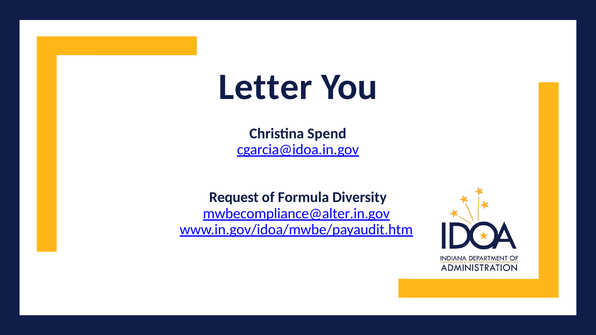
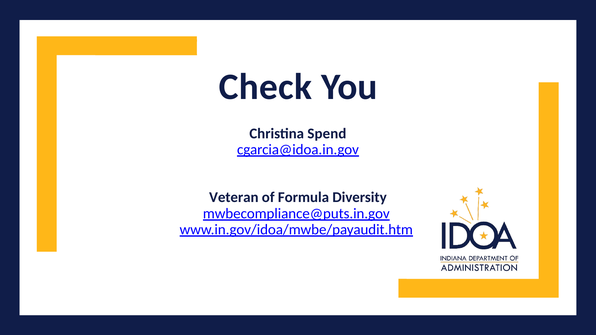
Letter: Letter -> Check (265, 87)
Request: Request -> Veteran (234, 198)
mwbecompliance@alter.in.gov: mwbecompliance@alter.in.gov -> mwbecompliance@puts.in.gov (296, 214)
